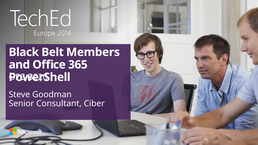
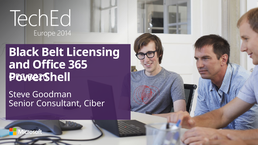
Members: Members -> Licensing (93, 52)
